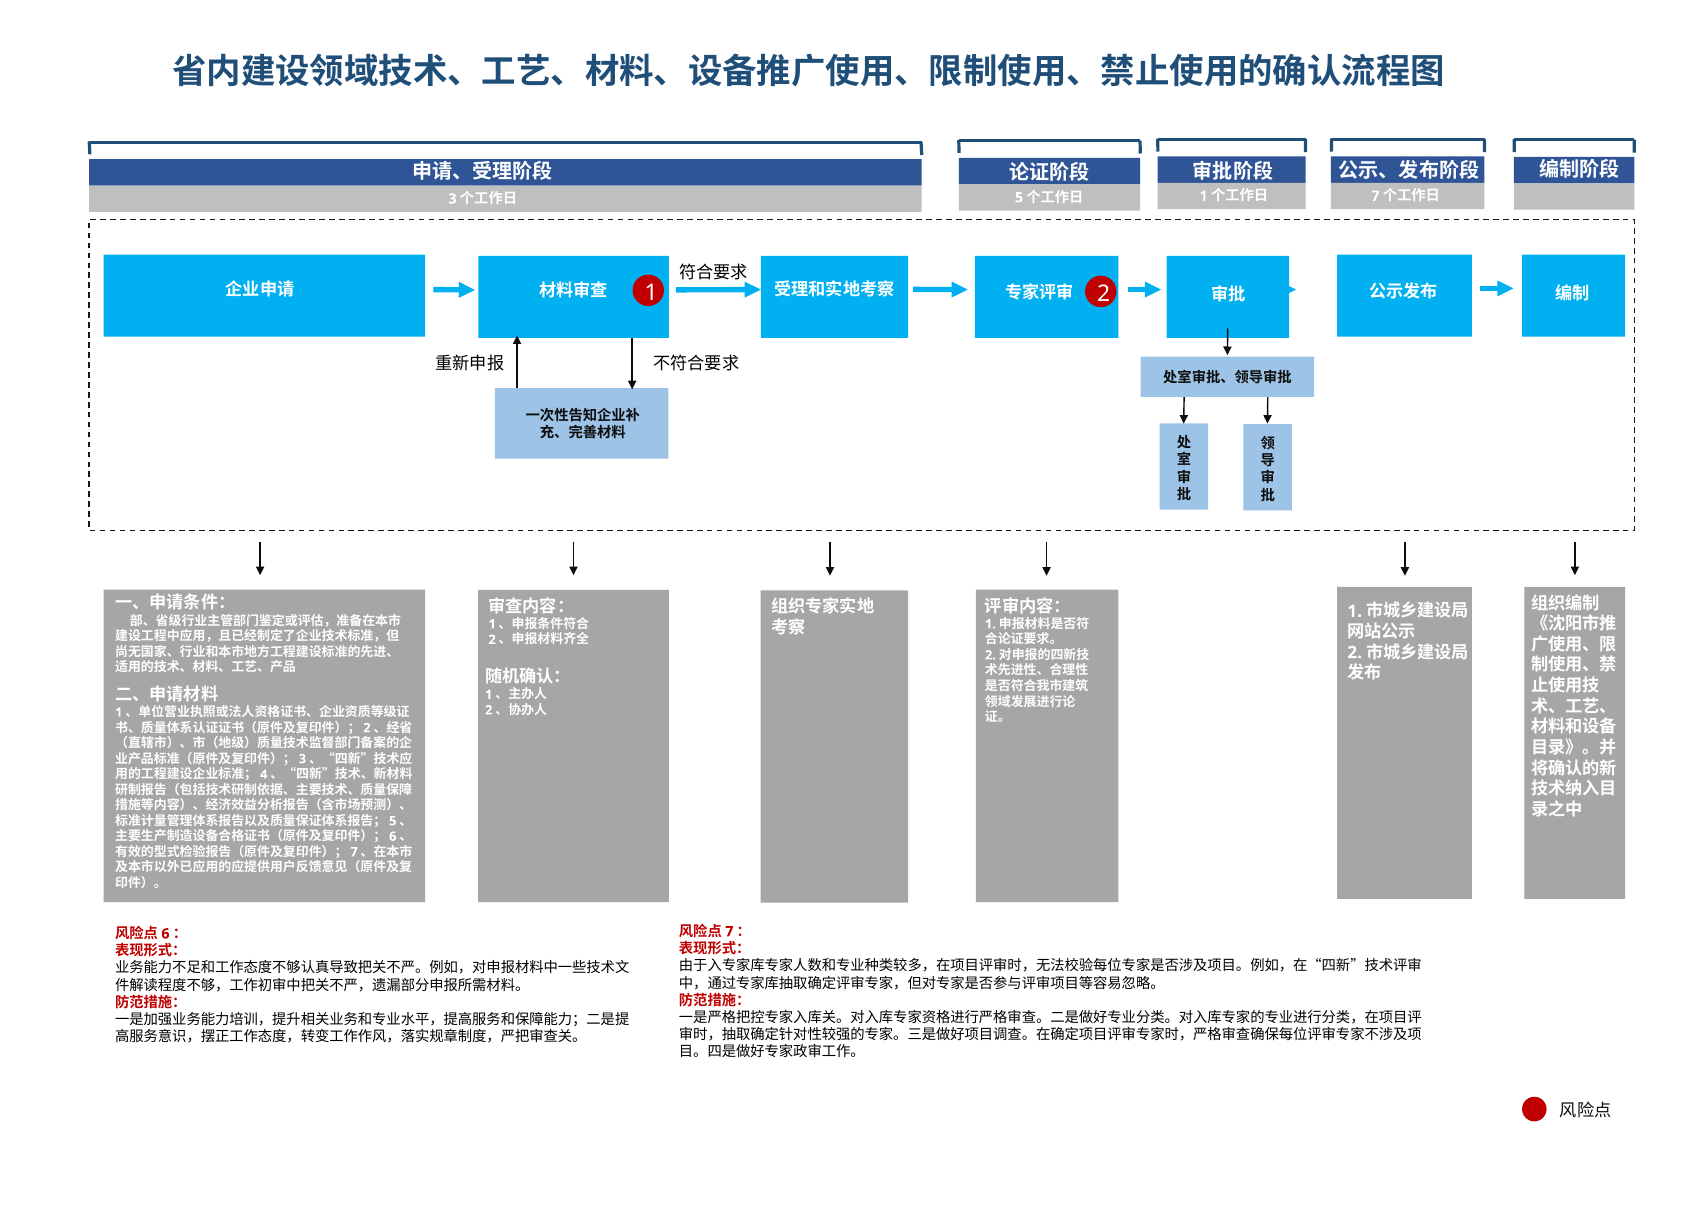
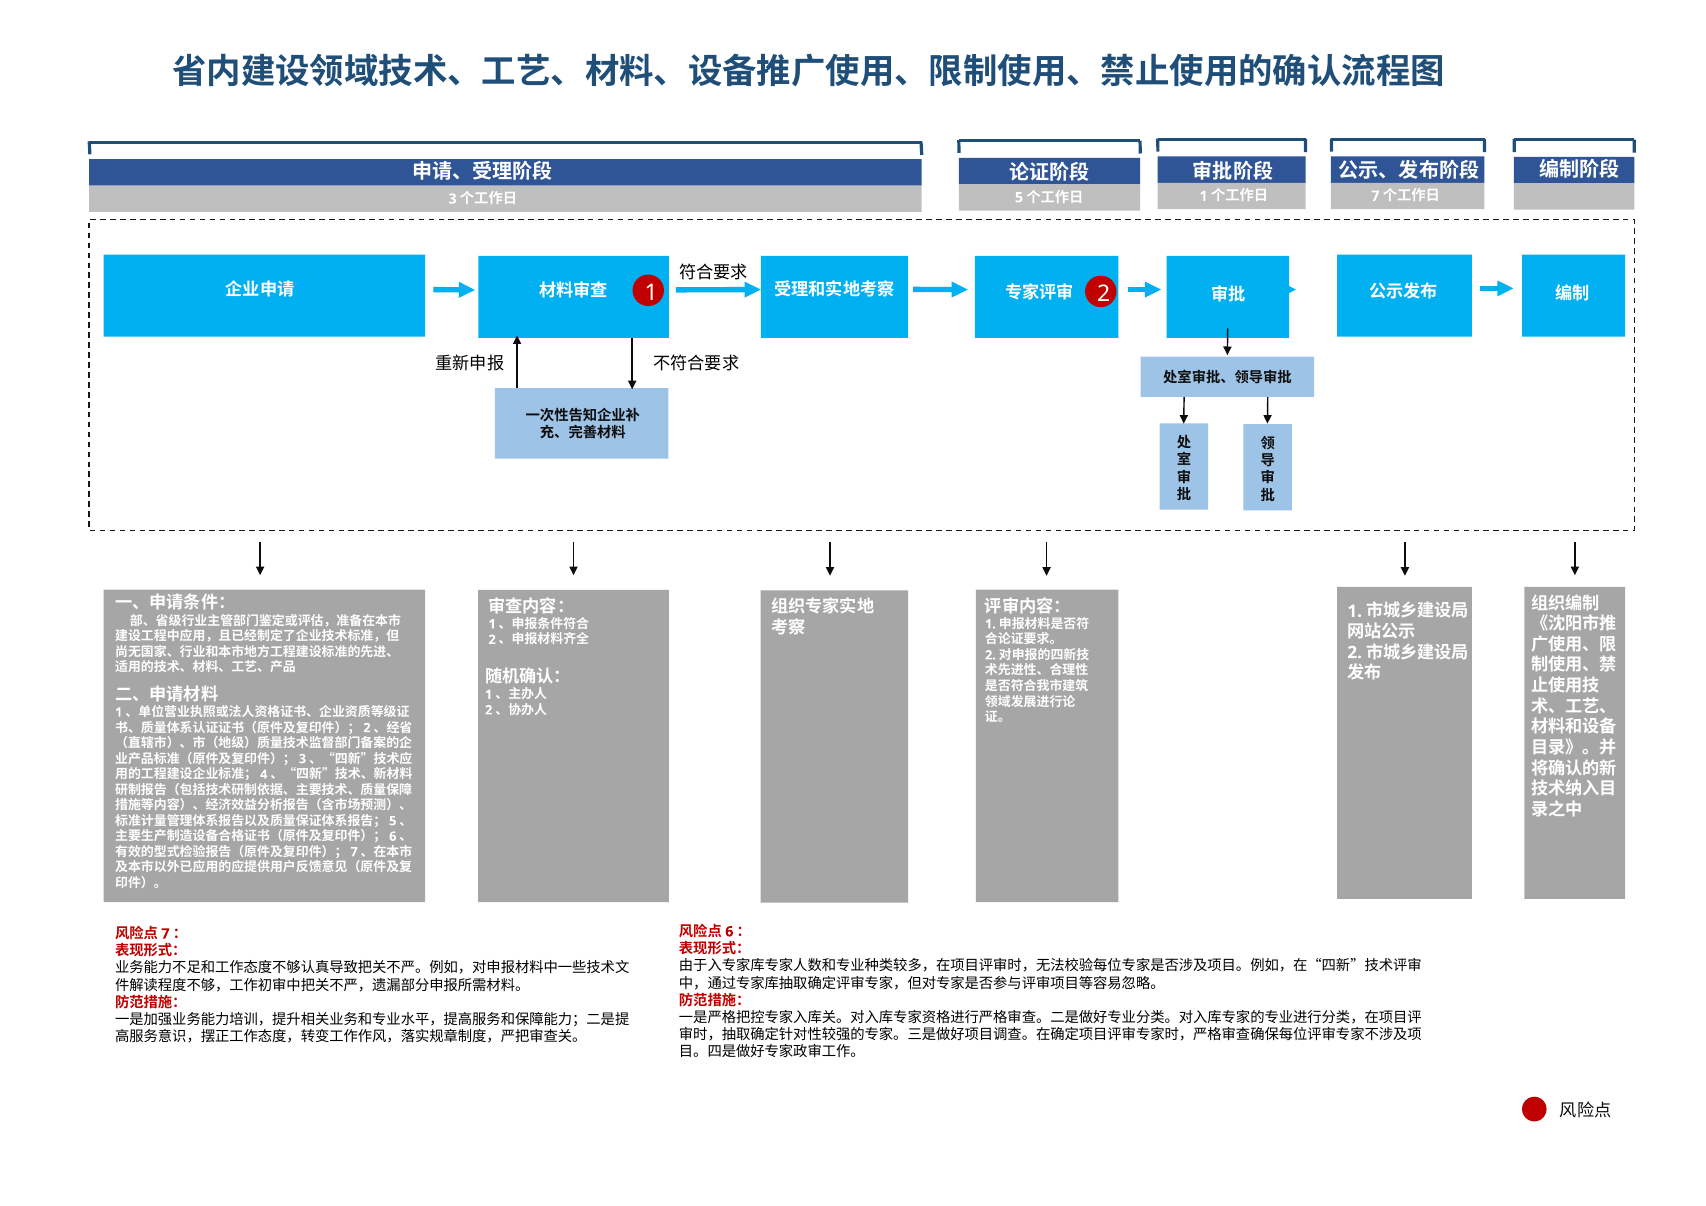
7: 7 -> 6 (729, 932)
6: 6 -> 7 (165, 934)
